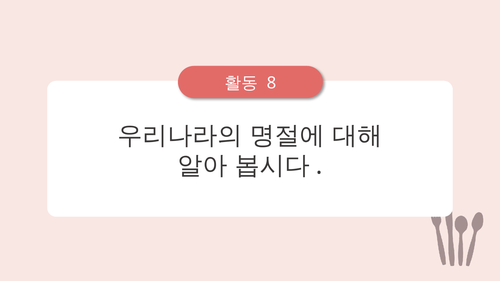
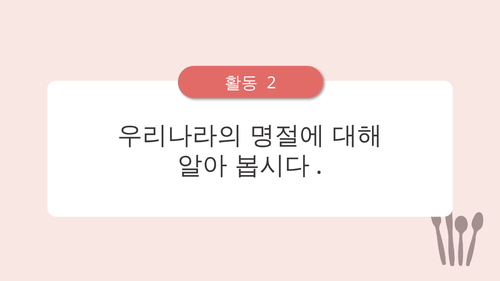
8: 8 -> 2 (272, 83)
